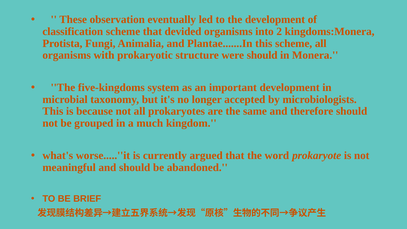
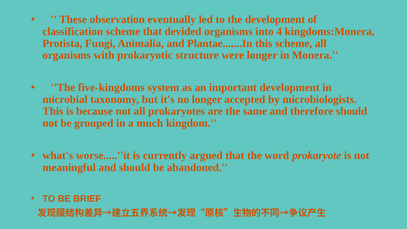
2: 2 -> 4 (279, 31)
were should: should -> longer (262, 55)
